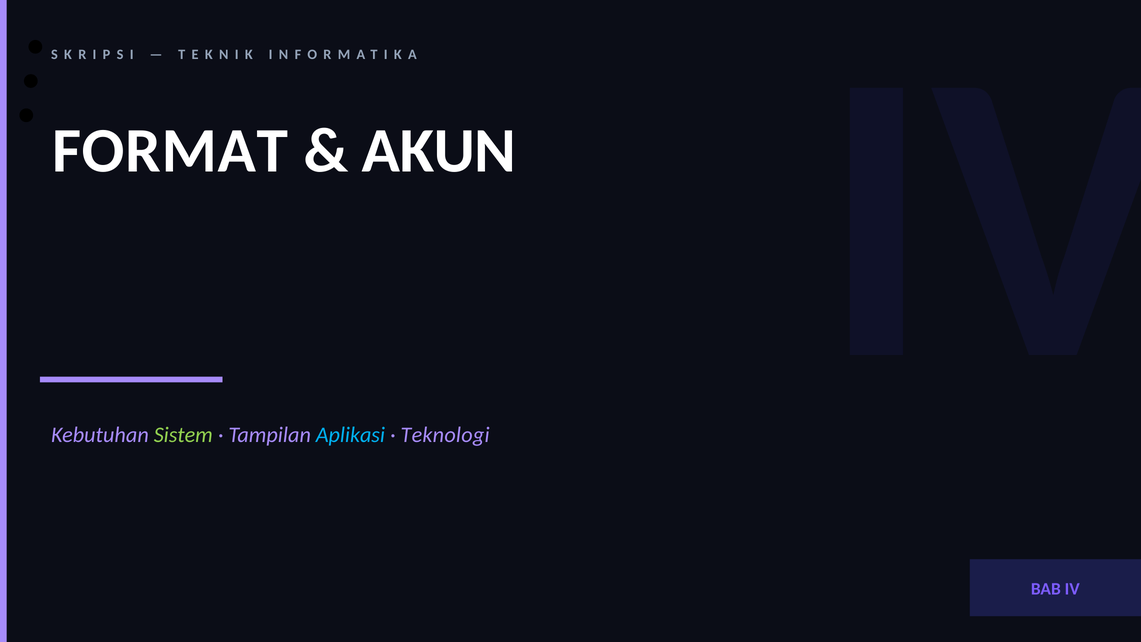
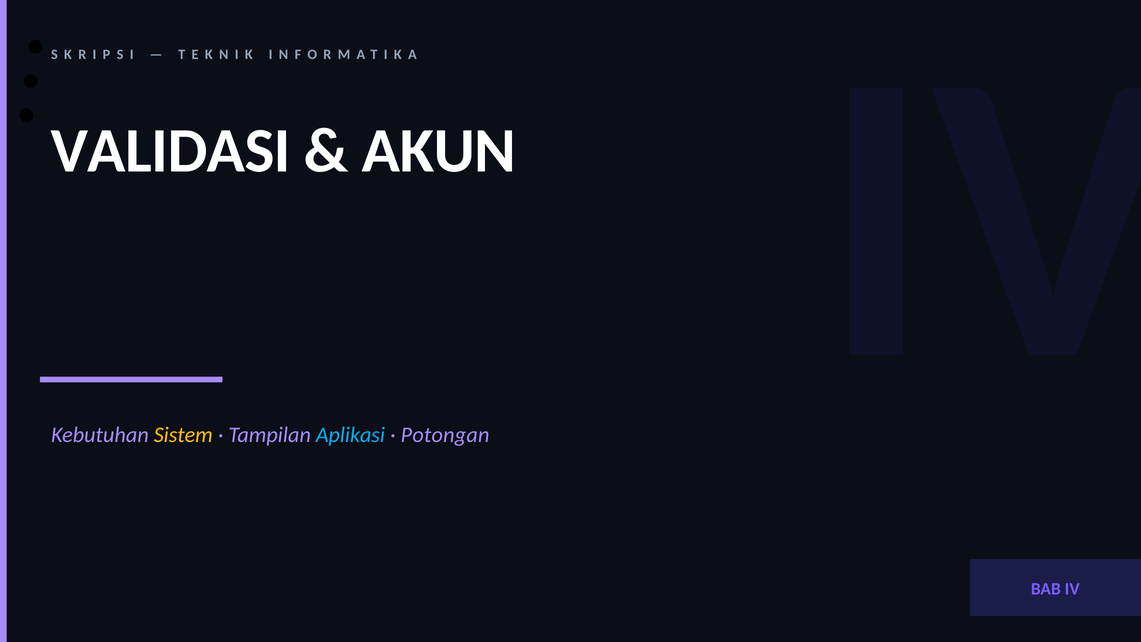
FORMAT: FORMAT -> VALIDASI (171, 151)
Sistem colour: light green -> yellow (183, 435)
Teknologi: Teknologi -> Potongan (445, 435)
